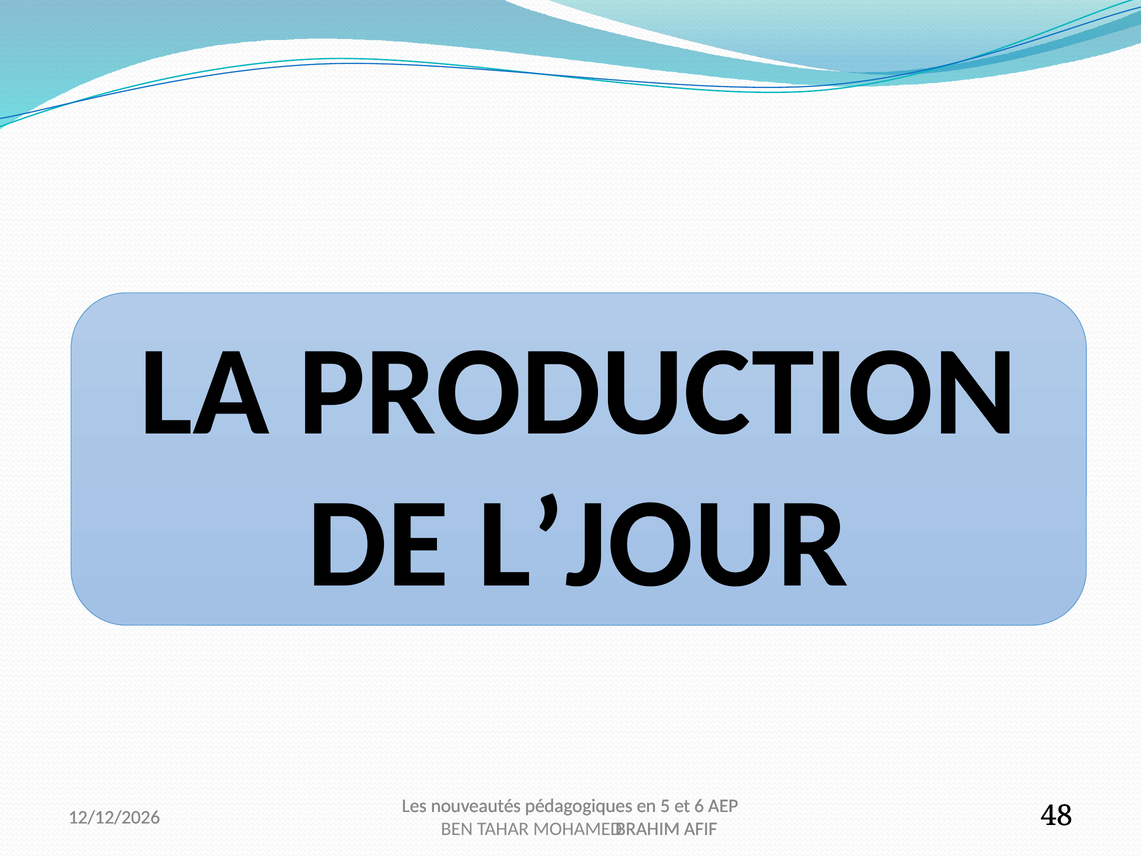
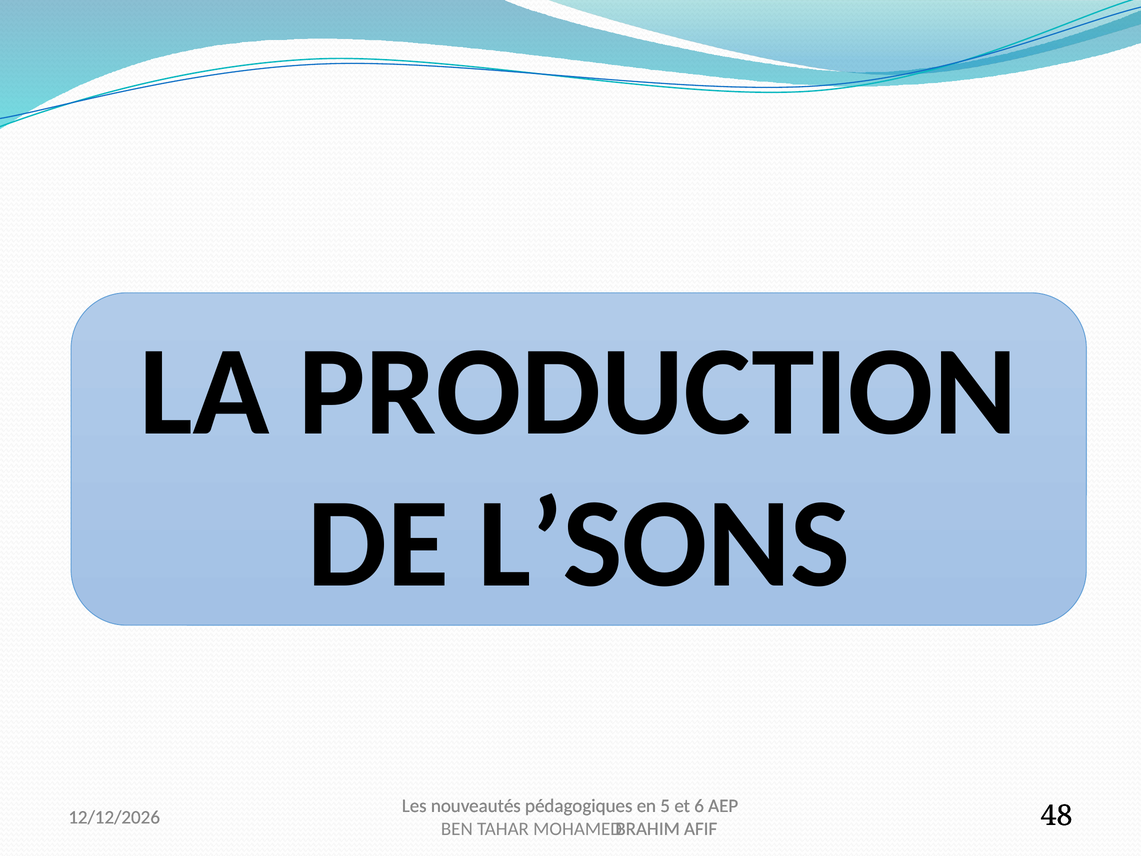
L’JOUR: L’JOUR -> L’SONS (664, 544)
